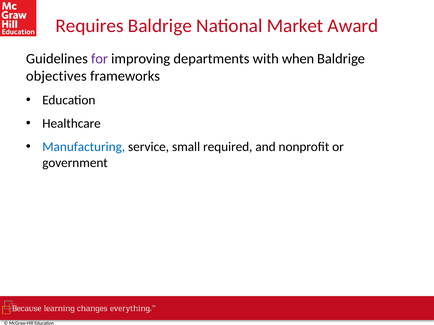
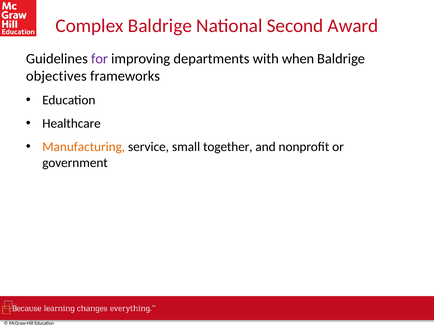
Requires: Requires -> Complex (90, 26)
Market: Market -> Second (295, 26)
Manufacturing colour: blue -> orange (84, 147)
required: required -> together (228, 147)
